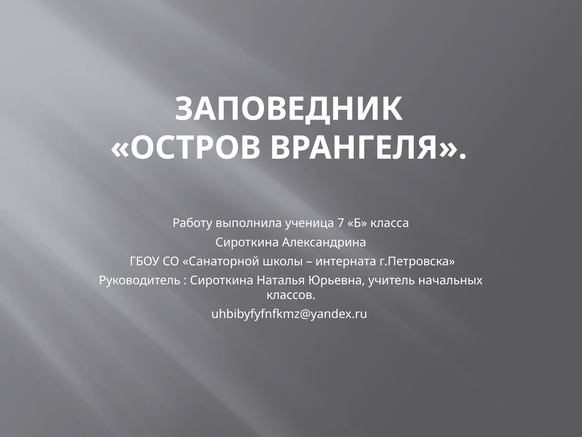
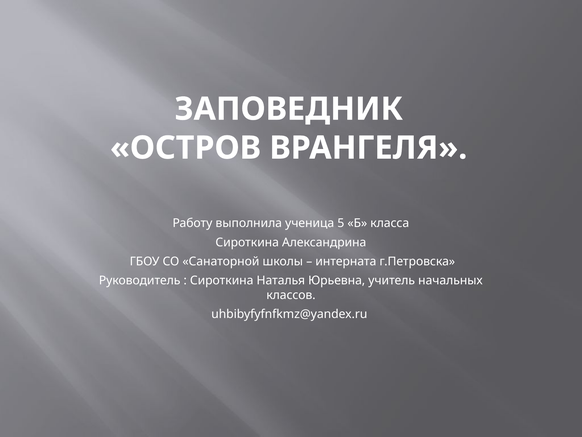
7: 7 -> 5 (341, 223)
